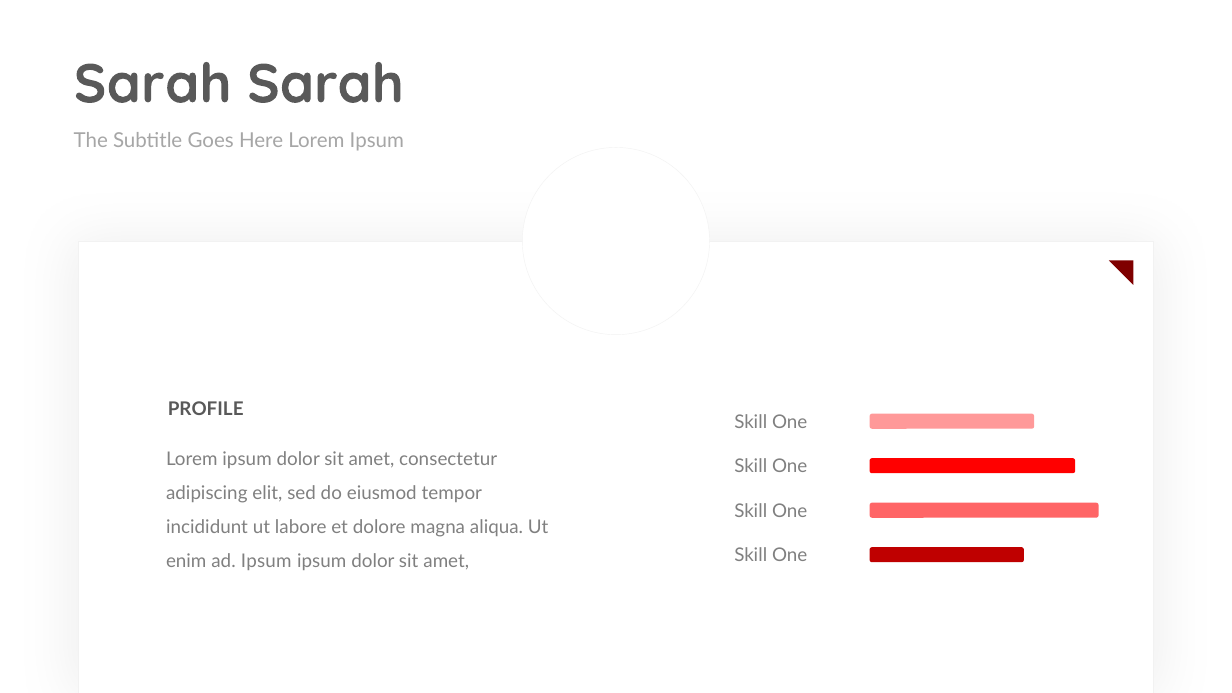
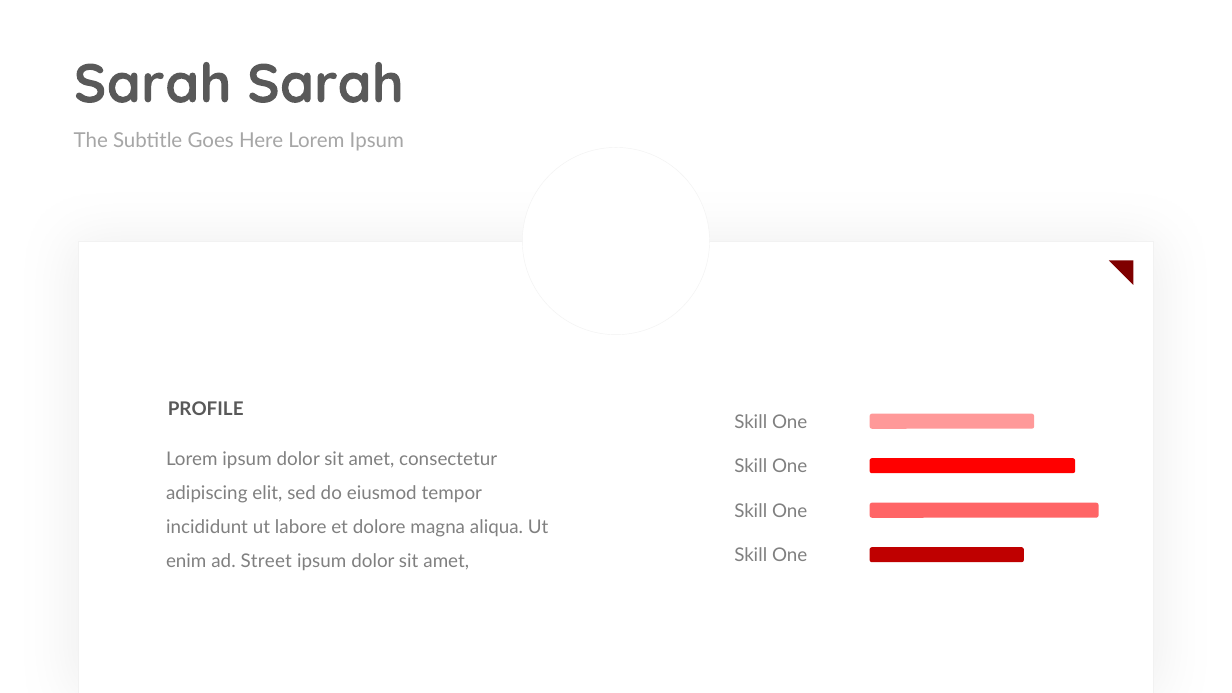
ad Ipsum: Ipsum -> Street (266, 561)
